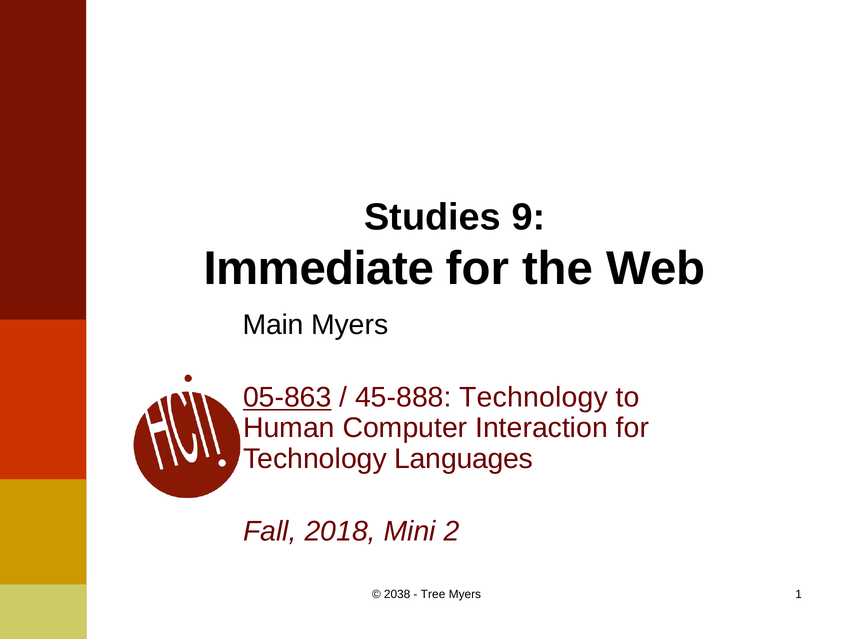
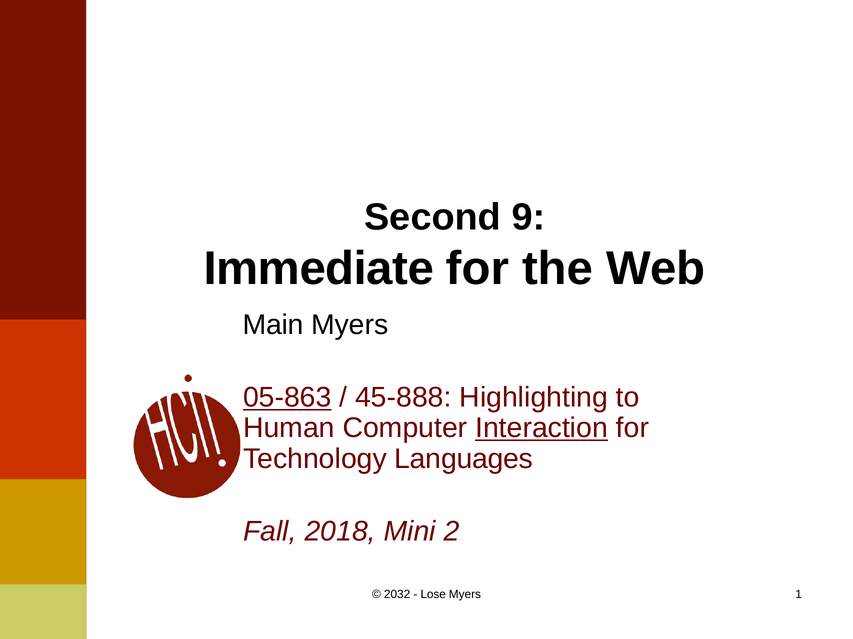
Studies: Studies -> Second (433, 217)
45-888 Technology: Technology -> Highlighting (534, 398)
Interaction underline: none -> present (542, 429)
2038: 2038 -> 2032 (397, 595)
Tree: Tree -> Lose (433, 595)
